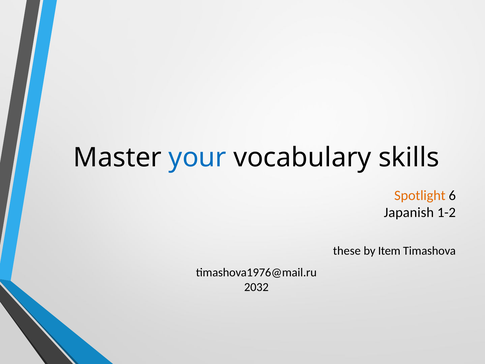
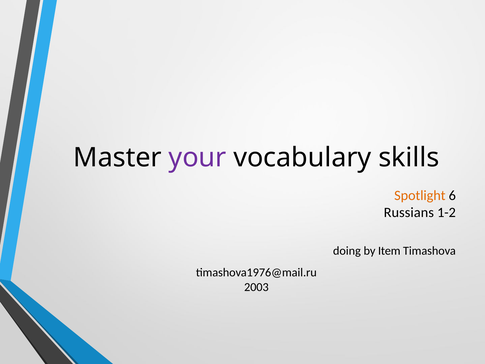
your colour: blue -> purple (198, 158)
Japanish: Japanish -> Russians (409, 212)
these: these -> doing (347, 251)
2032: 2032 -> 2003 (256, 287)
